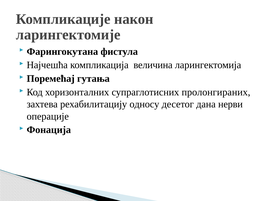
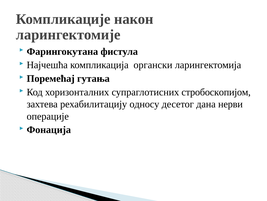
величина: величина -> органски (153, 65)
пролонгираних: пролонгираних -> стробоскопијом (216, 92)
